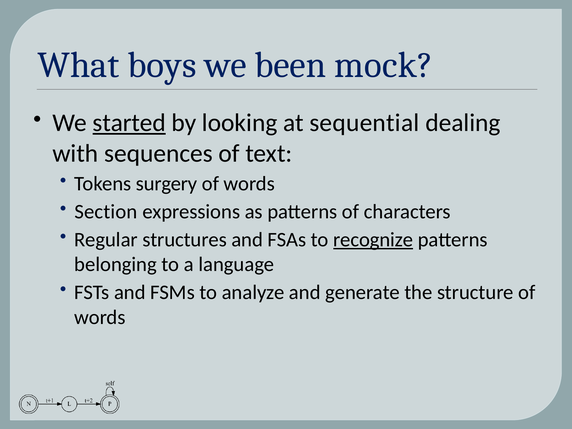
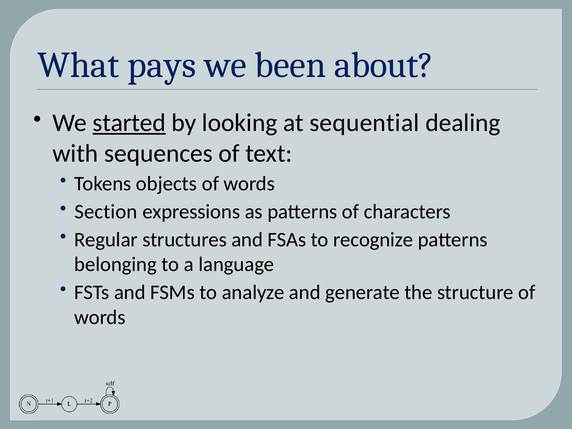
boys: boys -> pays (162, 65)
mock: mock -> about (384, 65)
surgery: surgery -> objects (166, 184)
recognize underline: present -> none (373, 240)
